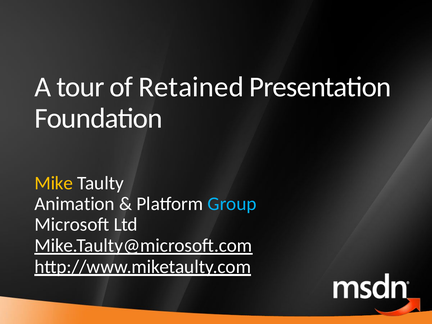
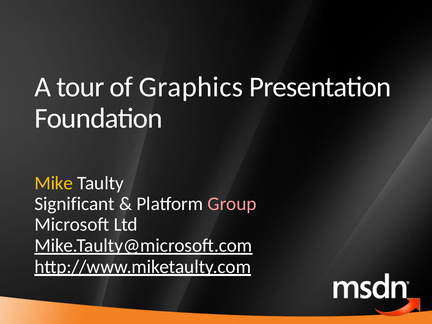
Retained: Retained -> Graphics (191, 87)
Animation: Animation -> Significant (75, 204)
Group colour: light blue -> pink (232, 204)
